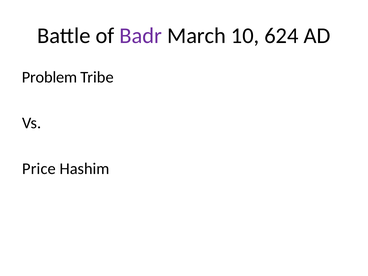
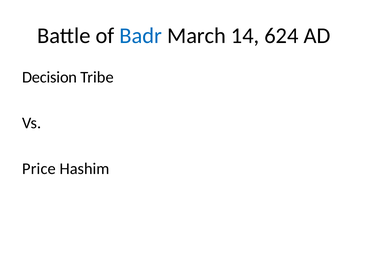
Badr colour: purple -> blue (141, 36)
10: 10 -> 14 (245, 36)
Problem: Problem -> Decision (50, 77)
